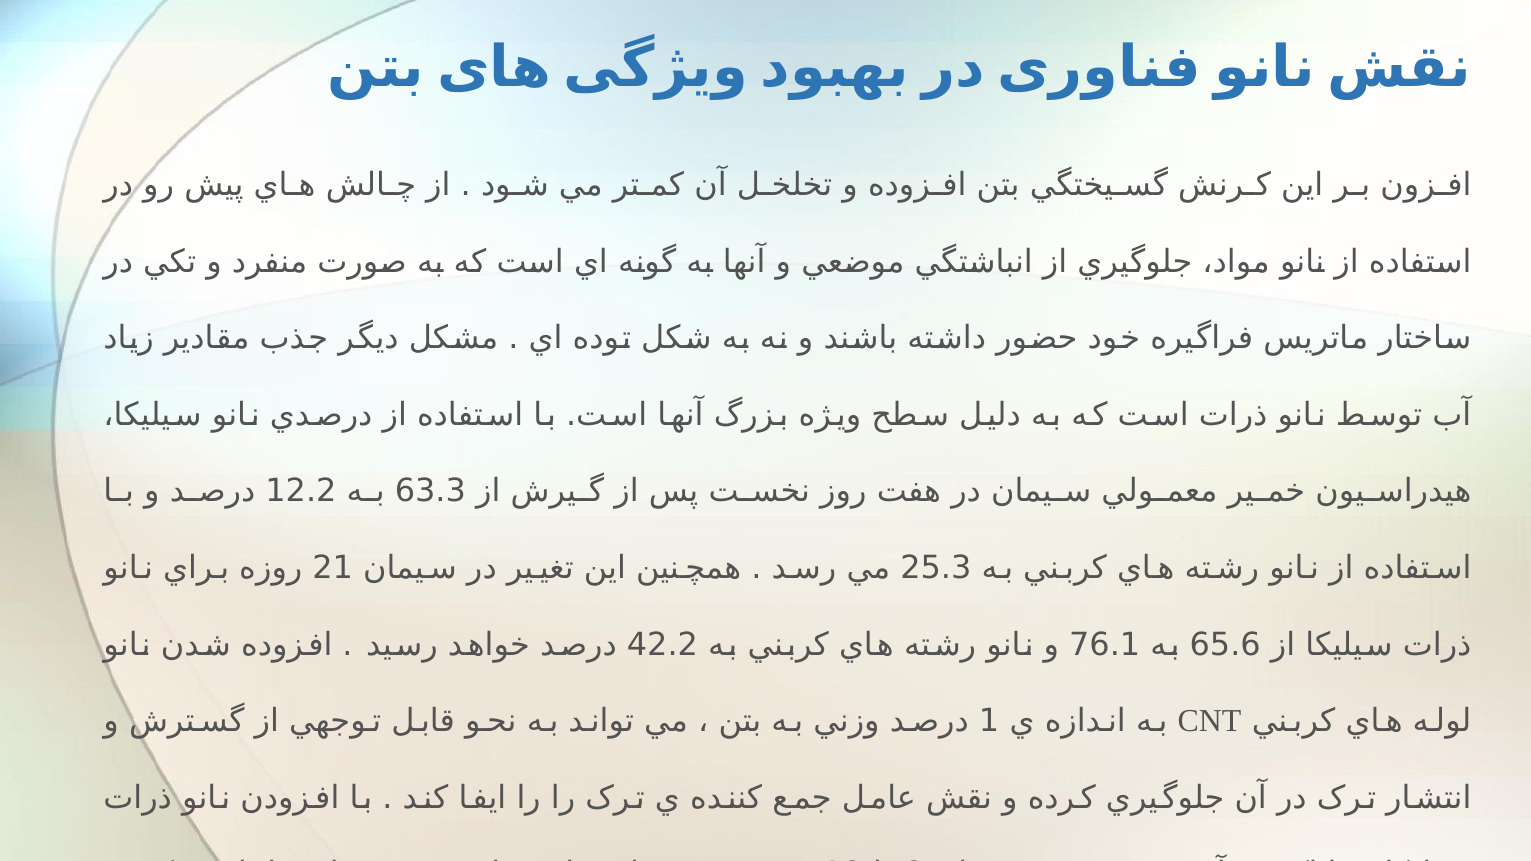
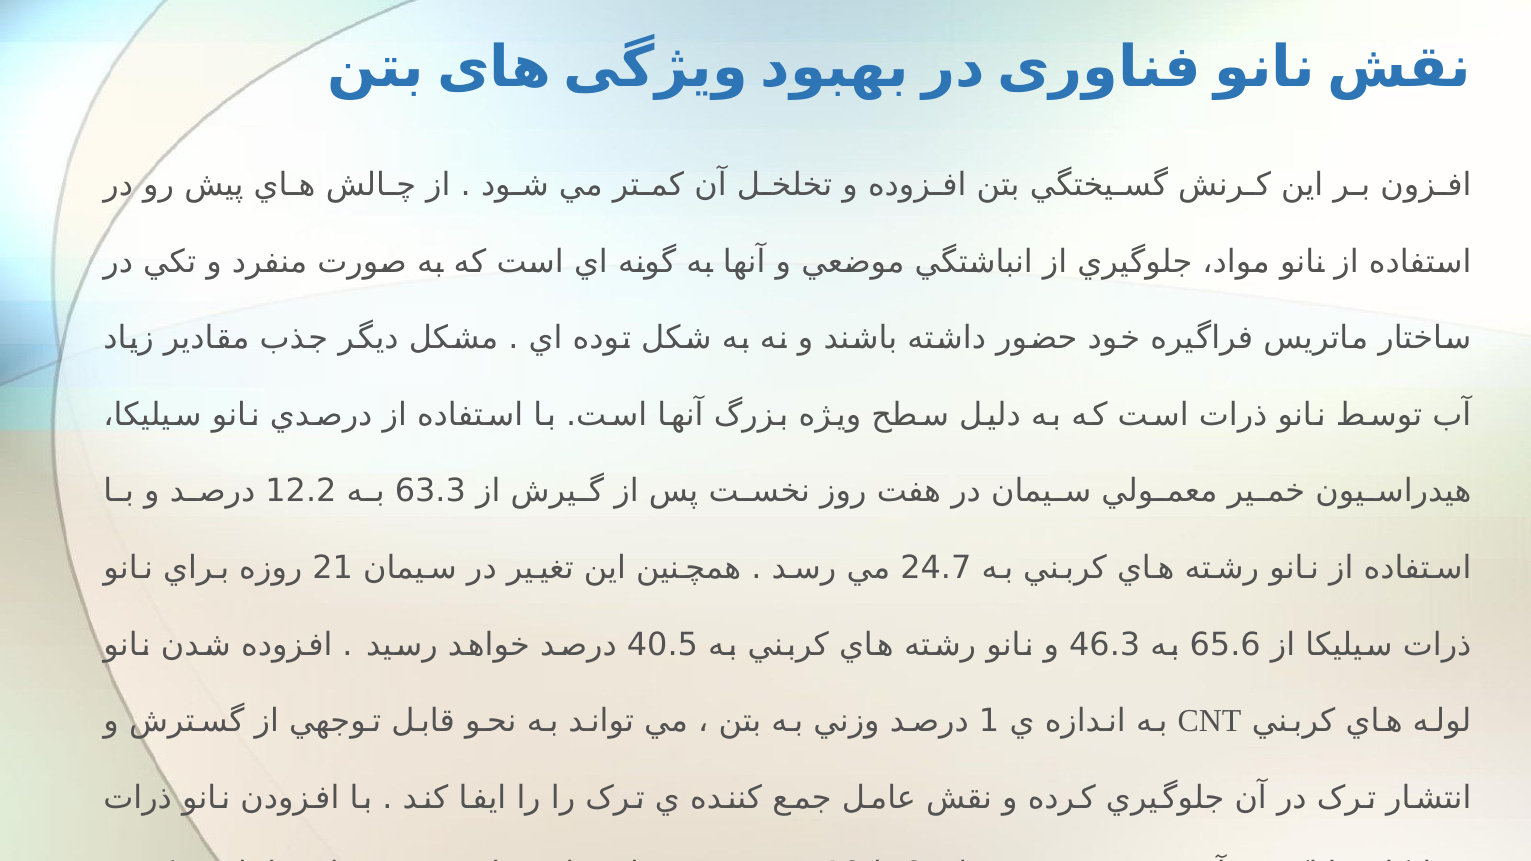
25.3: 25.3 -> 24.7 (936, 568)
42.2: 42.2 -> 40.5 (662, 645)
76.1: 76.1 -> 46.3 (1105, 645)
